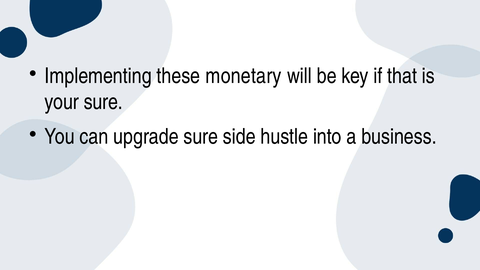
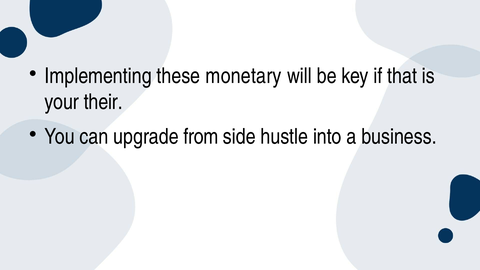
your sure: sure -> their (103, 102)
upgrade sure: sure -> from (201, 137)
